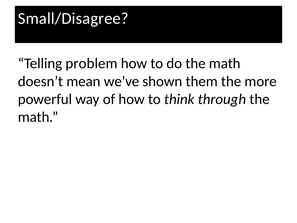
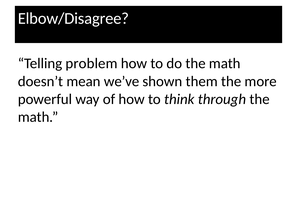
Small/Disagree: Small/Disagree -> Elbow/Disagree (73, 18)
